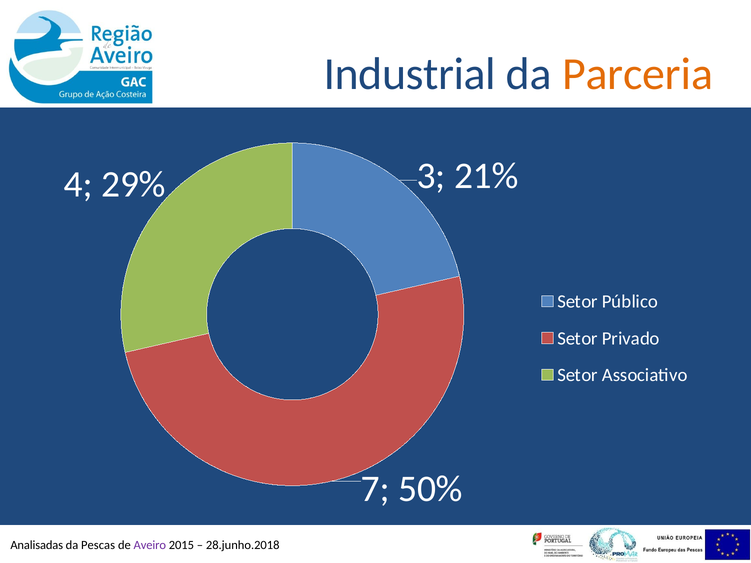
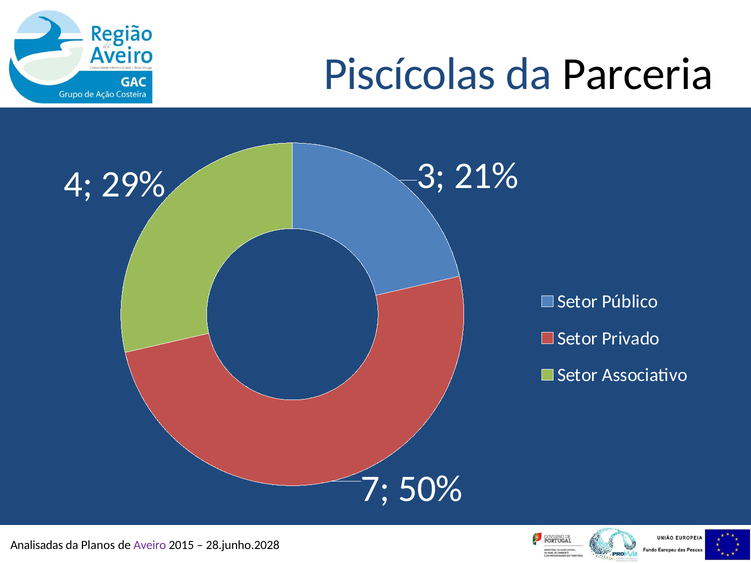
Industrial: Industrial -> Piscícolas (410, 74)
Parceria colour: orange -> black (638, 74)
Pescas: Pescas -> Planos (98, 545)
28.junho.2018: 28.junho.2018 -> 28.junho.2028 (243, 545)
